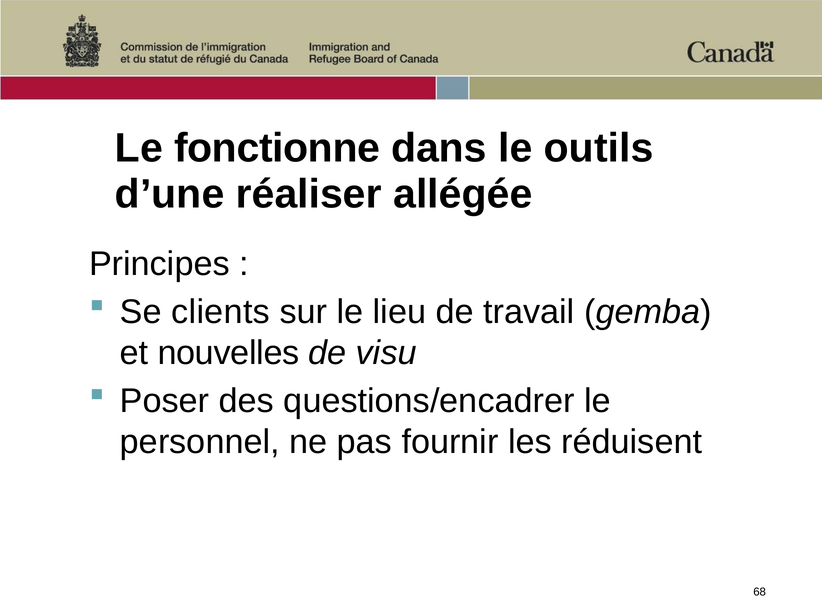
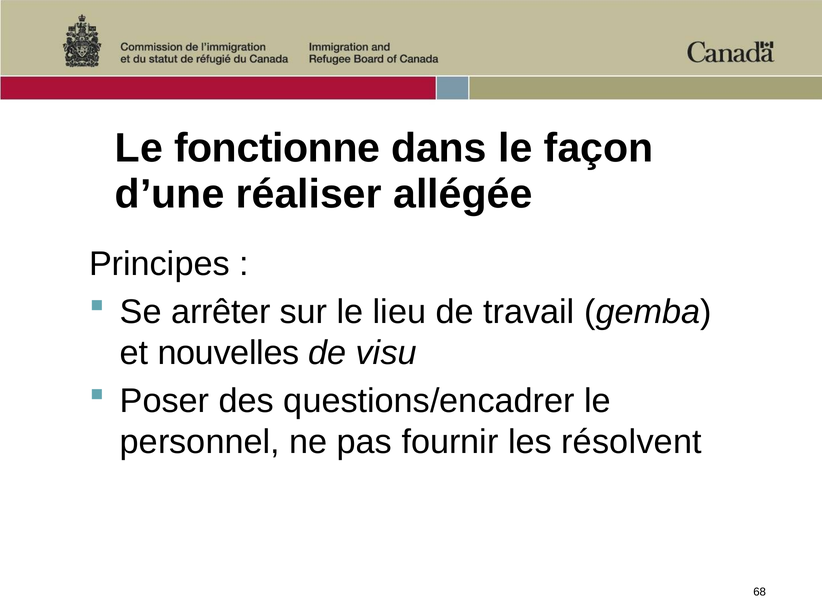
outils: outils -> façon (599, 149)
clients: clients -> arrêter (221, 312)
réduisent: réduisent -> résolvent (632, 442)
